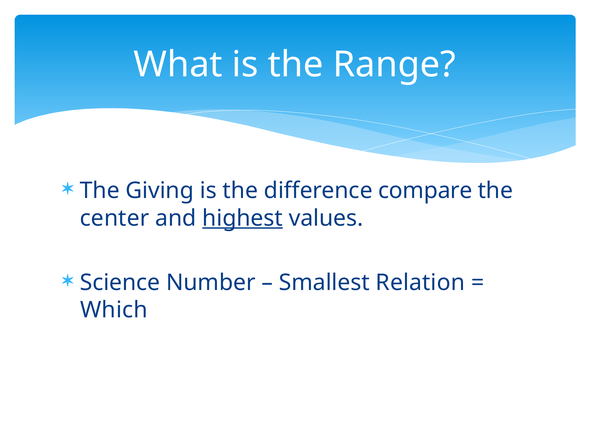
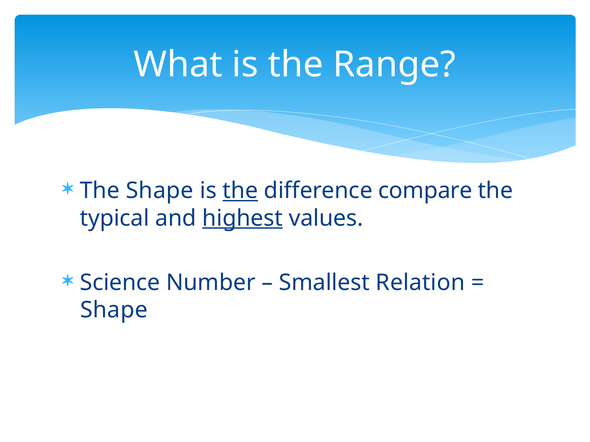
The Giving: Giving -> Shape (160, 191)
the underline: none -> present (240, 191)
center: center -> typical (115, 219)
Which: Which -> Shape (114, 310)
